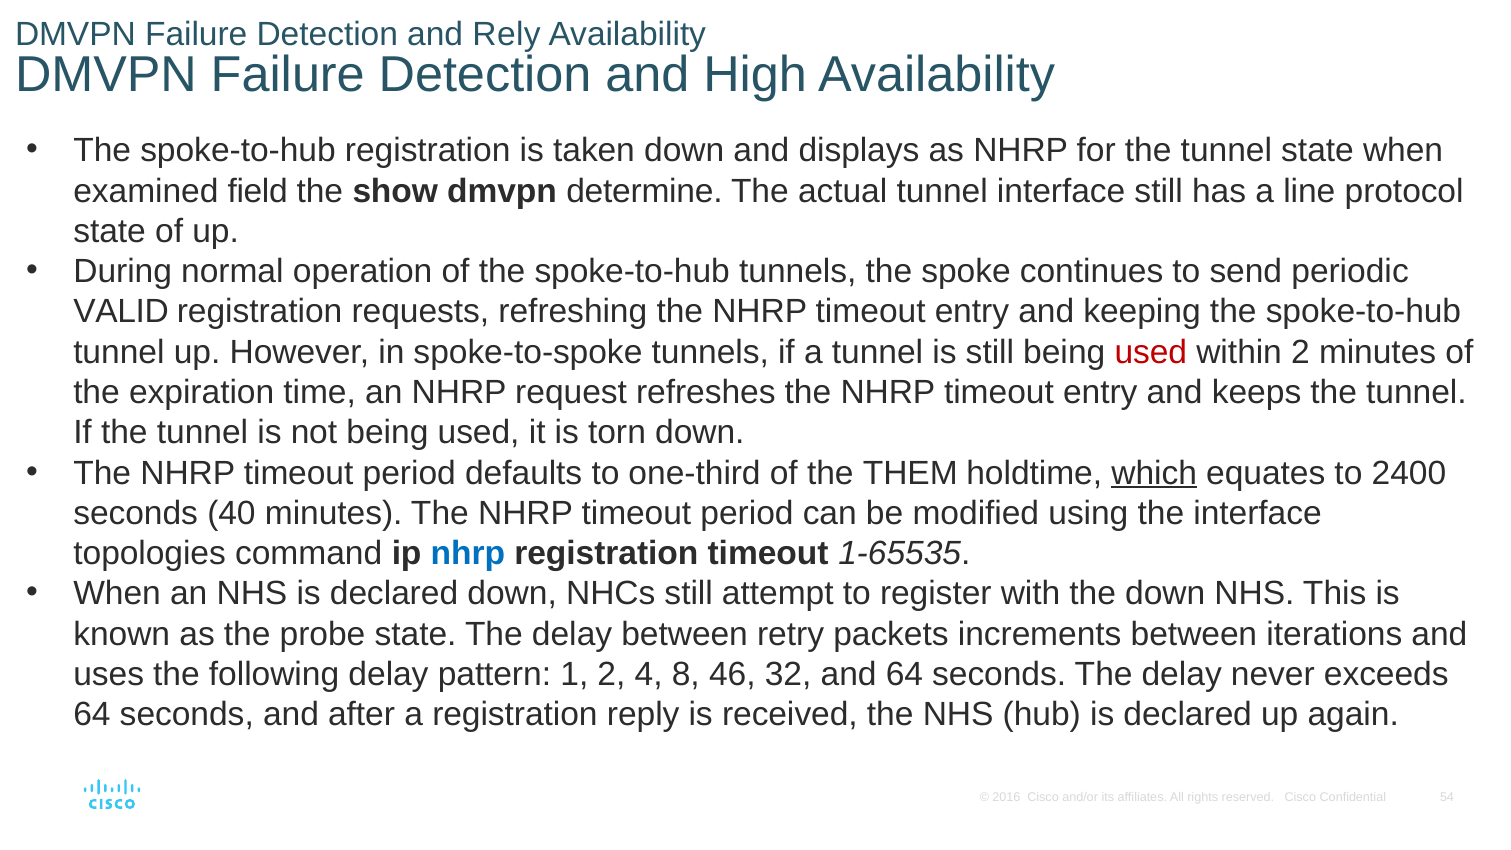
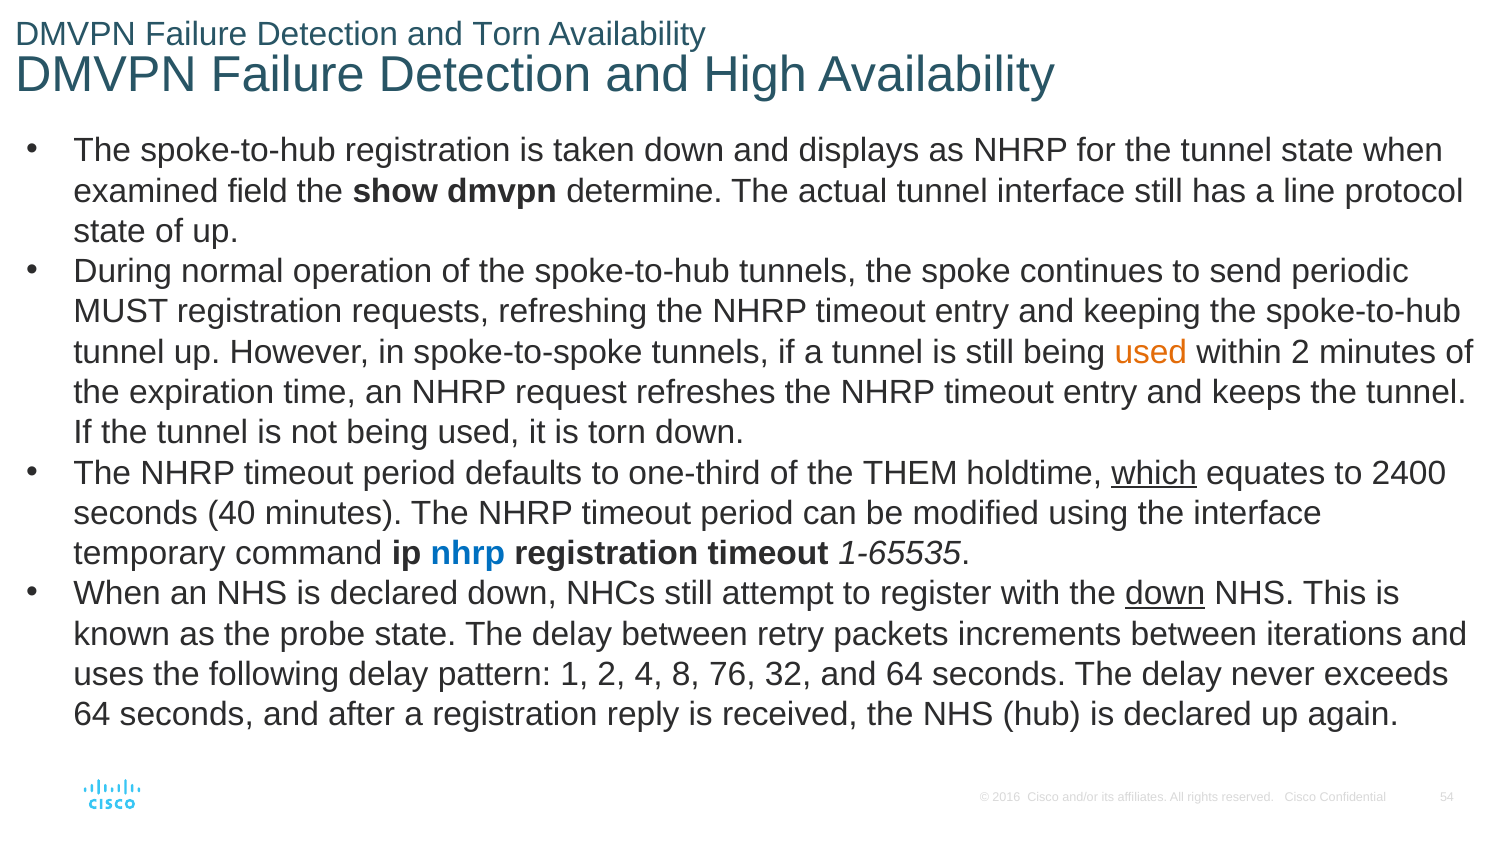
and Rely: Rely -> Torn (507, 35)
VALID: VALID -> MUST (121, 312)
used colour: red -> orange (1151, 352)
topologies: topologies -> temporary (150, 554)
down underline: none -> present (1165, 594)
46: 46 -> 76 (732, 674)
